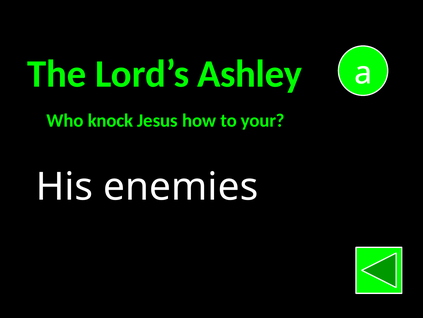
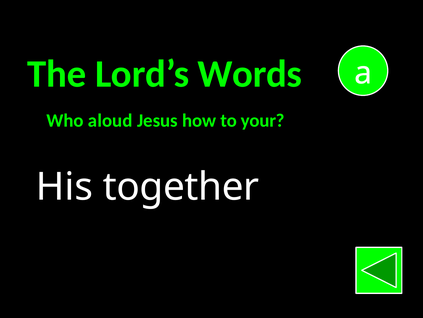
Ashley: Ashley -> Words (250, 74)
knock: knock -> aloud (110, 120)
enemies: enemies -> together (181, 187)
